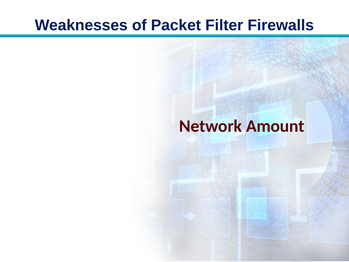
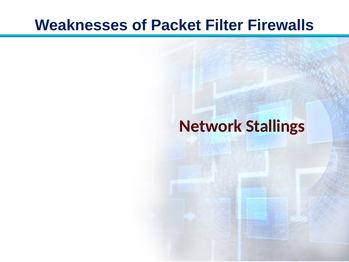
Amount: Amount -> Stallings (275, 126)
